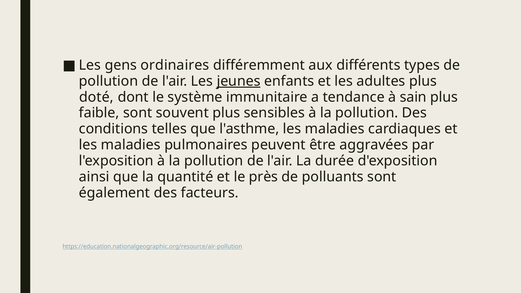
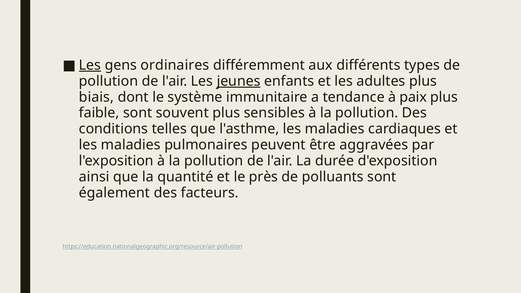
Les underline: none -> present (90, 65)
doté: doté -> biais (96, 97)
sain: sain -> paix (413, 97)
